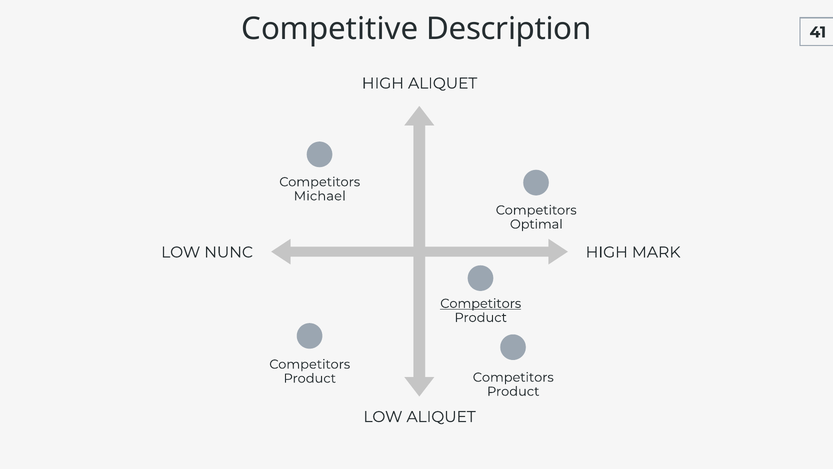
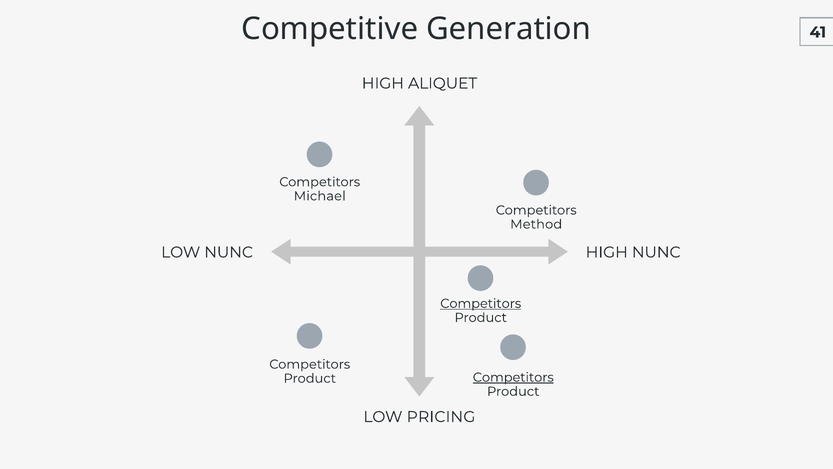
Description: Description -> Generation (509, 29)
Optimal: Optimal -> Method (536, 224)
HIGH MARK: MARK -> NUNC (656, 252)
Competitors underline: none -> present (513, 377)
LOW ALIQUET: ALIQUET -> PRICING (441, 417)
